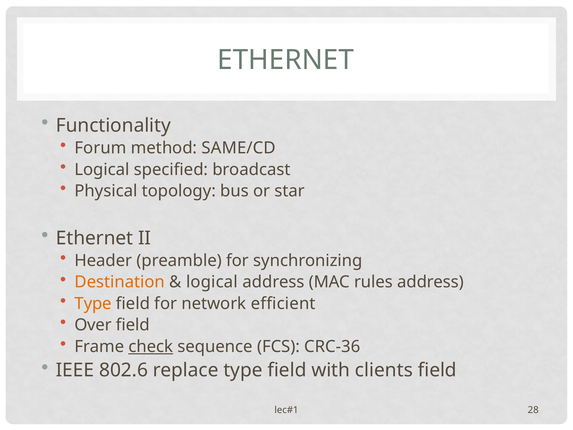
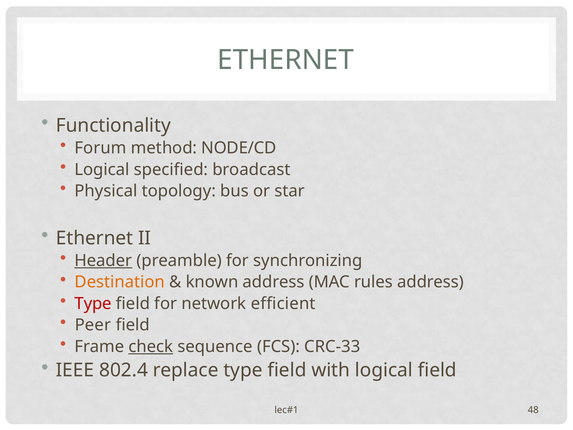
SAME/CD: SAME/CD -> NODE/CD (239, 148)
Header underline: none -> present (103, 260)
logical: logical -> known (212, 282)
Type colour: orange -> red (93, 303)
Over: Over -> Peer (93, 325)
CRC-36: CRC-36 -> CRC-33 (332, 346)
802.6: 802.6 -> 802.4 (124, 370)
with clients: clients -> logical (384, 370)
28: 28 -> 48 (533, 410)
